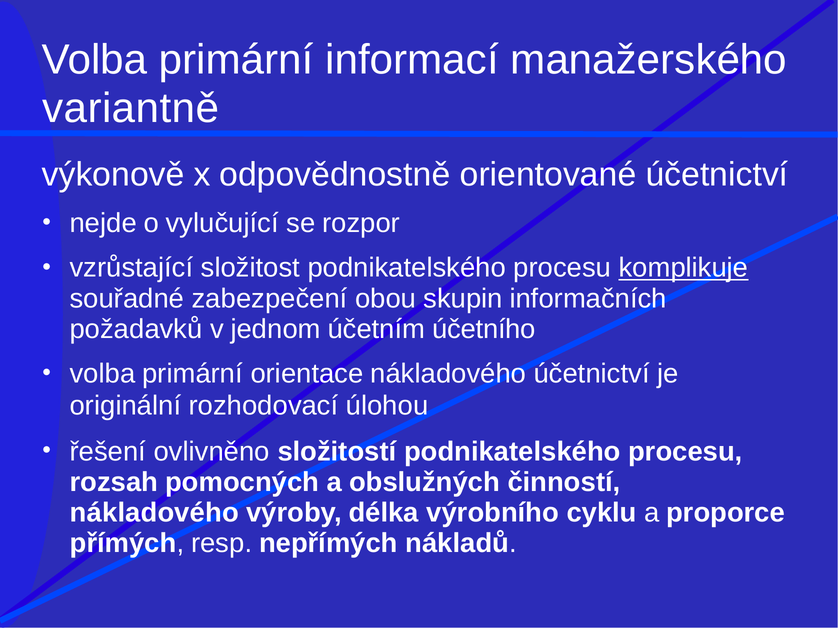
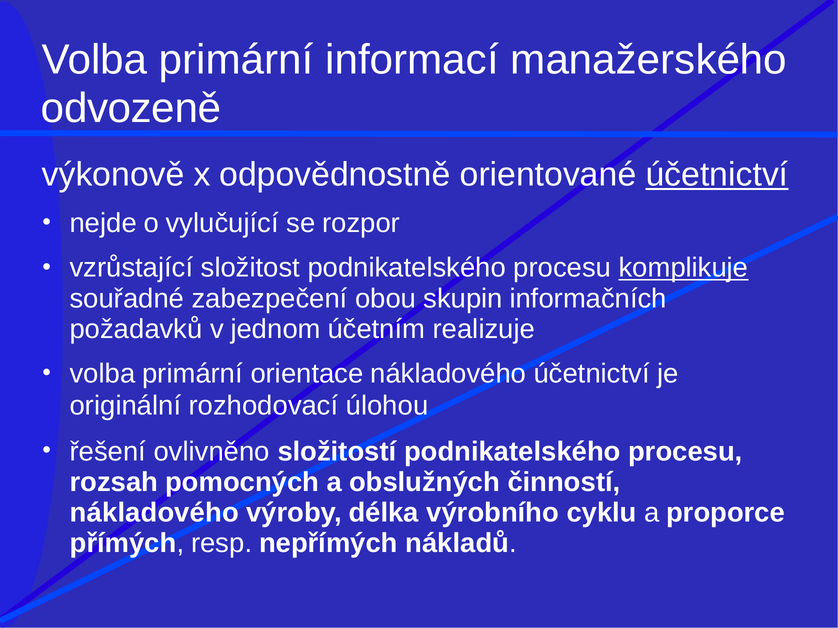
variantně: variantně -> odvozeně (131, 109)
účetnictví underline: none -> present (717, 175)
účetního: účetního -> realizuje (484, 329)
